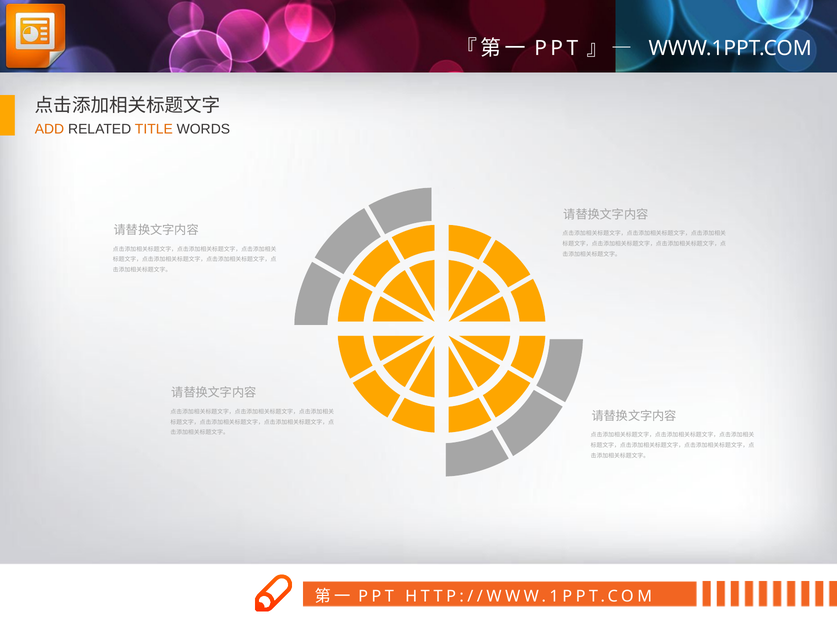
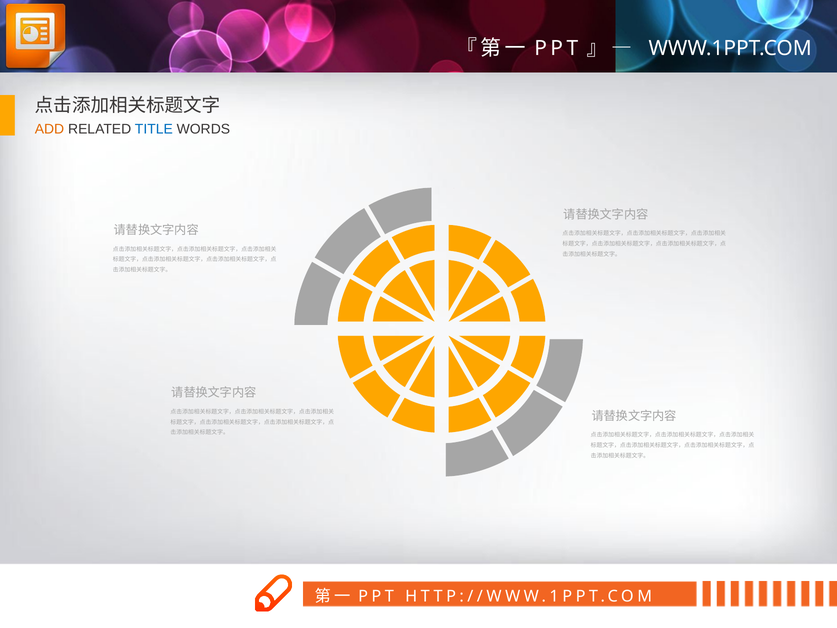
TITLE colour: orange -> blue (154, 129)
